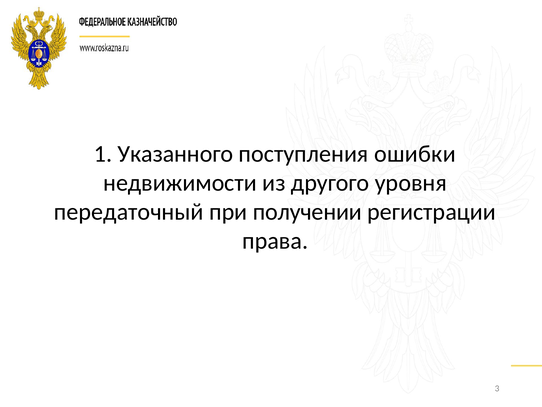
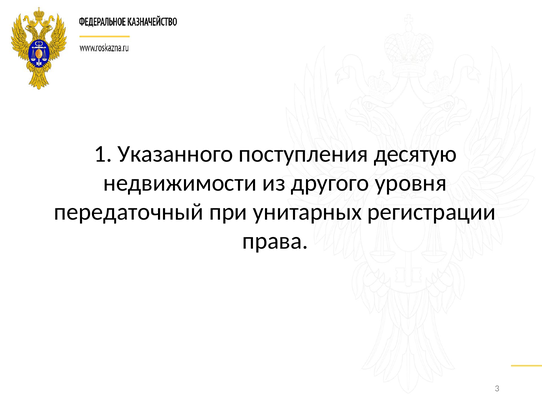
ошибки: ошибки -> десятую (415, 154)
получении: получении -> унитарных (307, 212)
